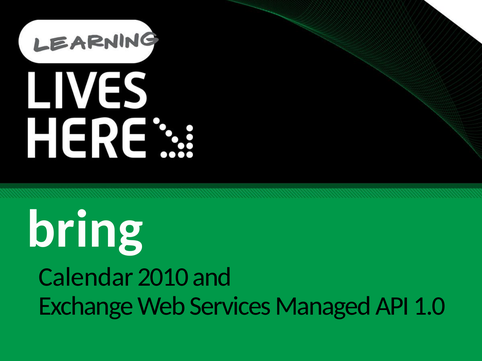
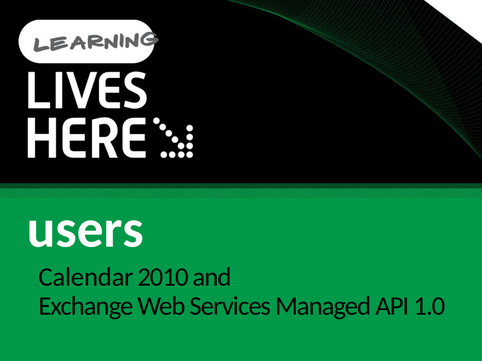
bring: bring -> users (85, 230)
